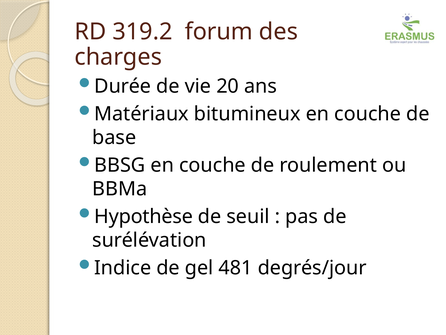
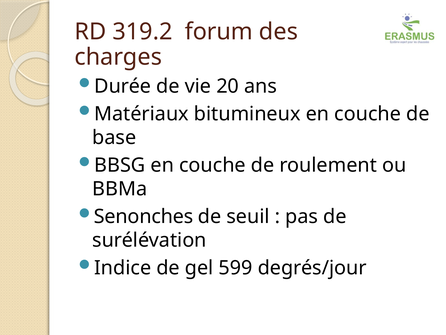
Hypothèse: Hypothèse -> Senonches (144, 216)
481: 481 -> 599 (236, 268)
